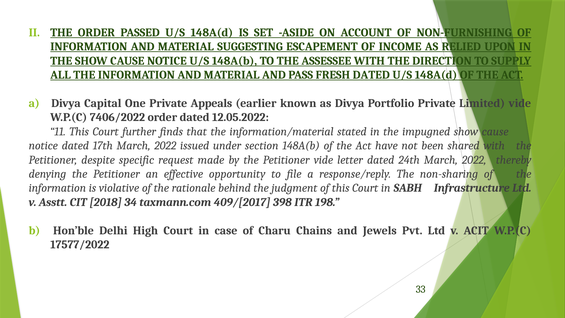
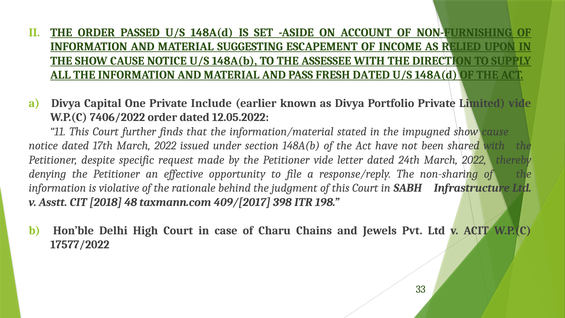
Appeals: Appeals -> Include (211, 103)
34: 34 -> 48 (131, 202)
